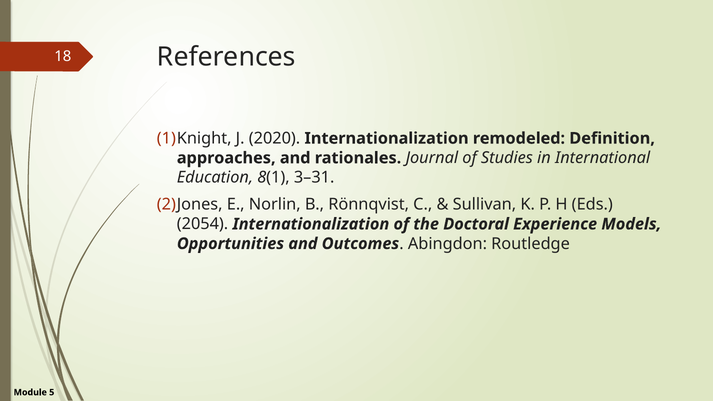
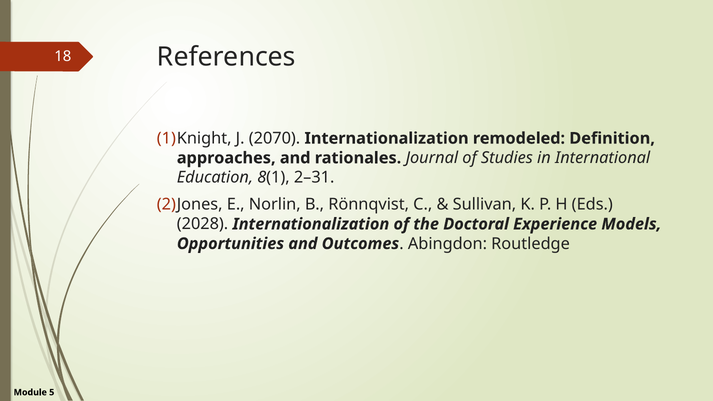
2020: 2020 -> 2070 (275, 138)
3–31: 3–31 -> 2–31 (314, 178)
2054: 2054 -> 2028 (203, 224)
